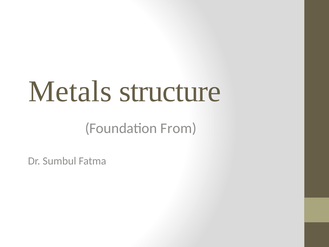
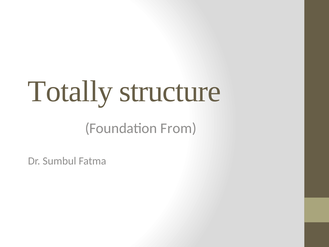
Metals: Metals -> Totally (70, 91)
